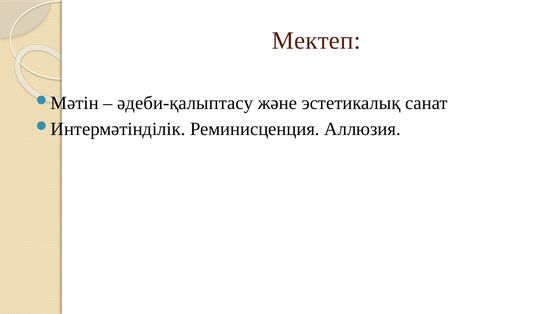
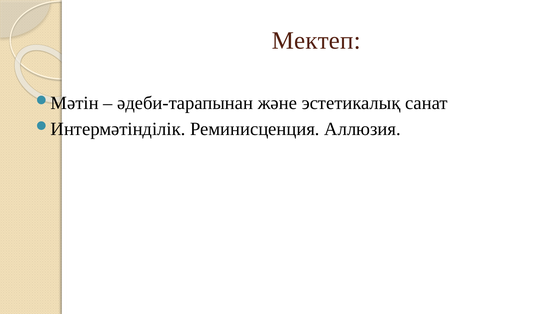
әдеби-қалыптасу: әдеби-қалыптасу -> әдеби-тарапынан (185, 103)
